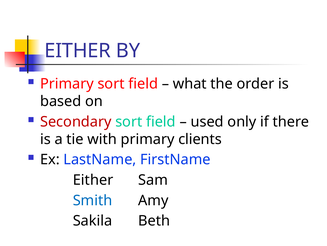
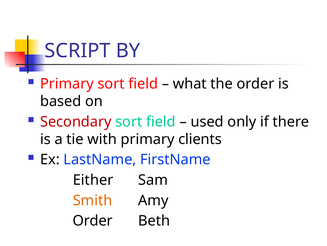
EITHER: EITHER -> SCRIPT (77, 51)
Smith colour: blue -> orange (93, 200)
Sakila: Sakila -> Order (93, 220)
